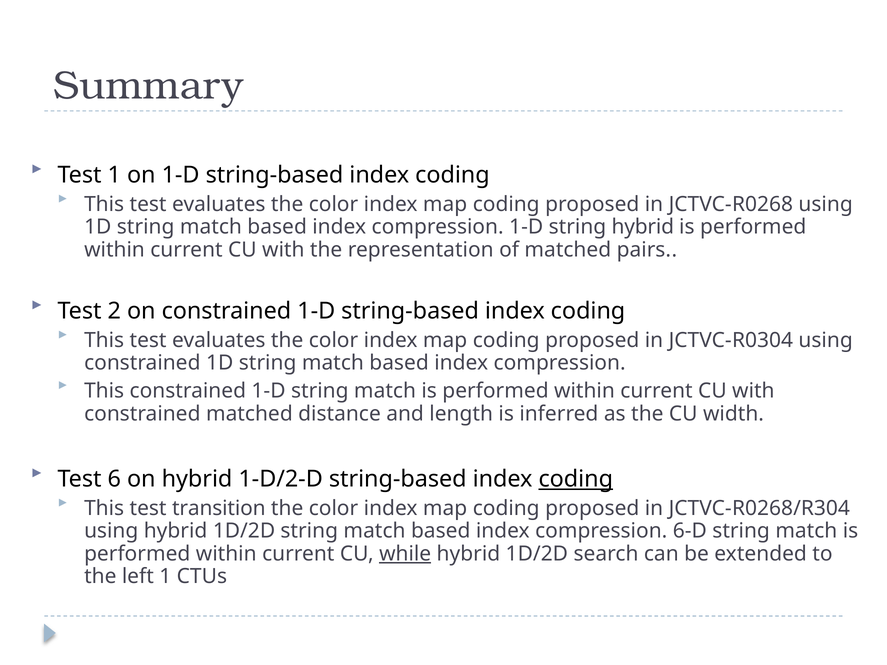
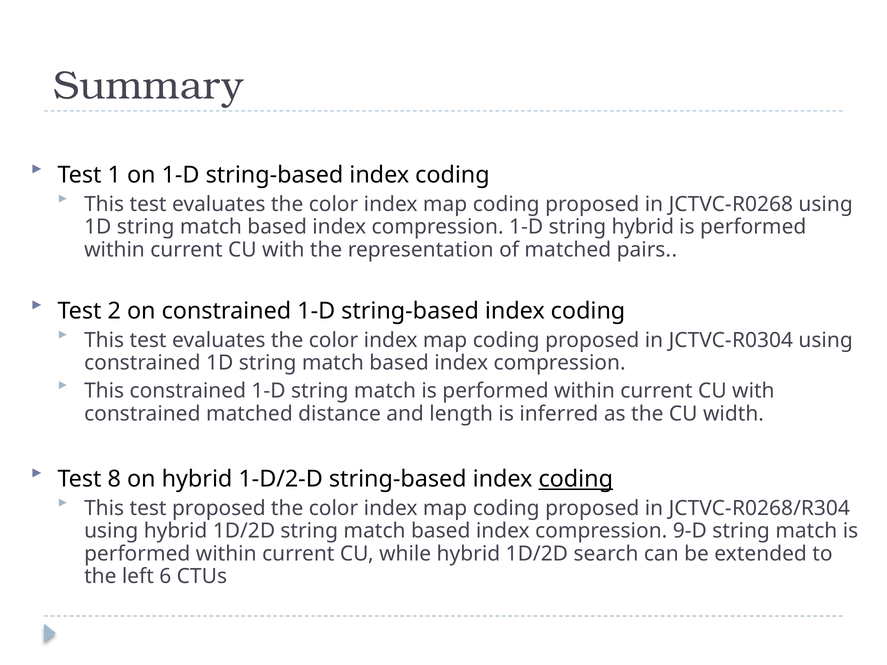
6: 6 -> 8 (114, 479)
test transition: transition -> proposed (219, 509)
6-D: 6-D -> 9-D (690, 531)
while underline: present -> none (405, 554)
left 1: 1 -> 6 (165, 576)
